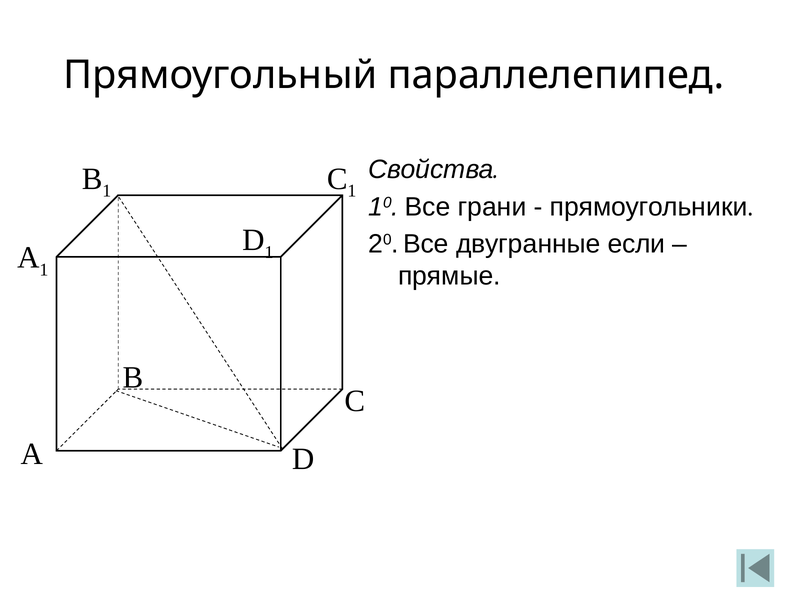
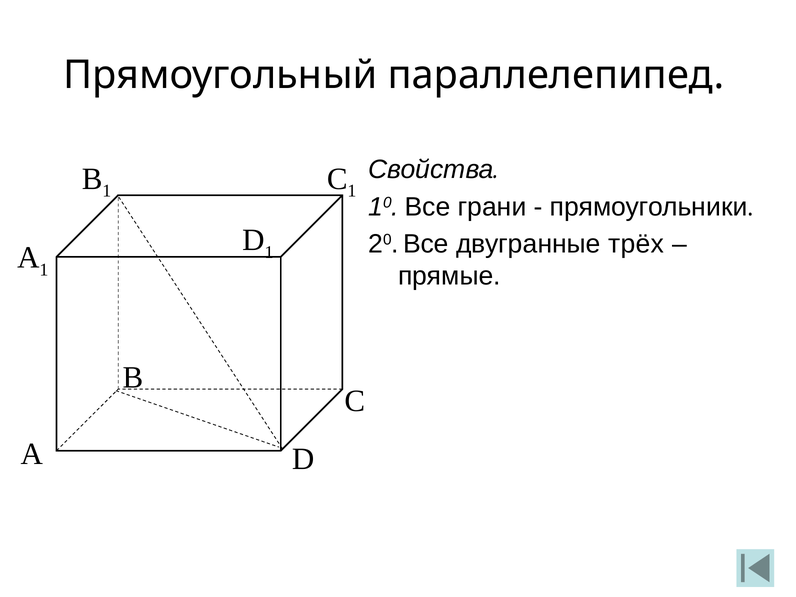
если: если -> трёх (636, 244)
